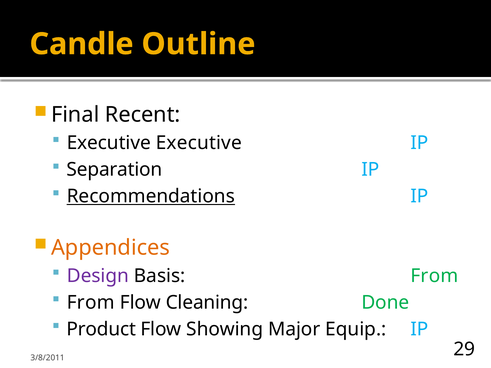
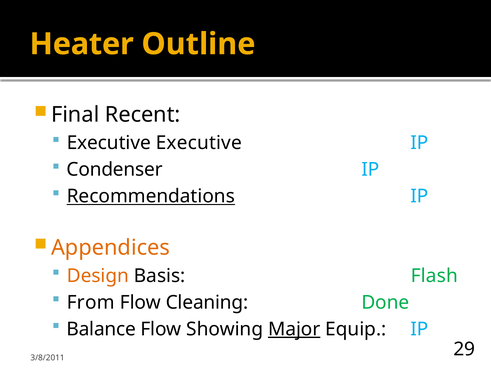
Candle: Candle -> Heater (82, 44)
Separation: Separation -> Condenser (115, 170)
Design colour: purple -> orange (98, 276)
Basis From: From -> Flash (434, 276)
Product: Product -> Balance (101, 329)
Major underline: none -> present (294, 329)
